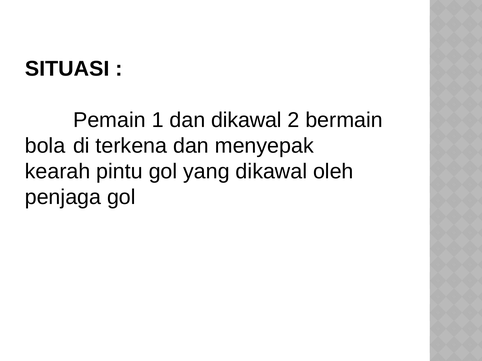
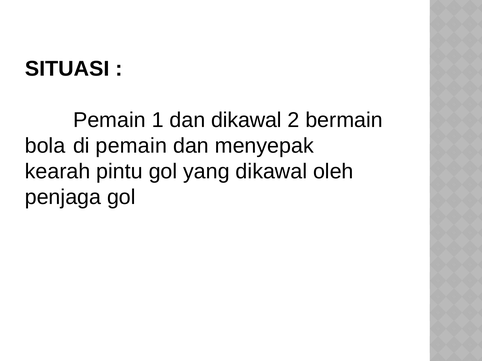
di terkena: terkena -> pemain (131, 146)
